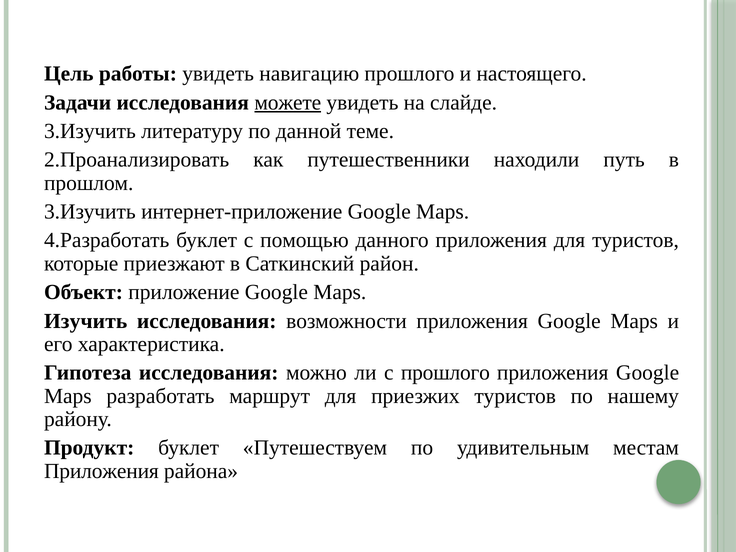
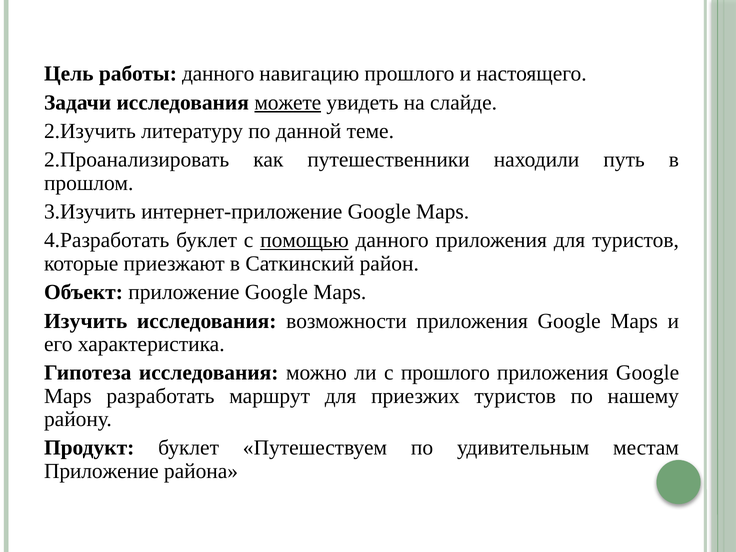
работы увидеть: увидеть -> данного (218, 74)
3.Изучить: 3.Изучить -> 2.Изучить (90, 131)
помощью underline: none -> present (304, 240)
Приложения: Приложения -> Приложение (101, 471)
